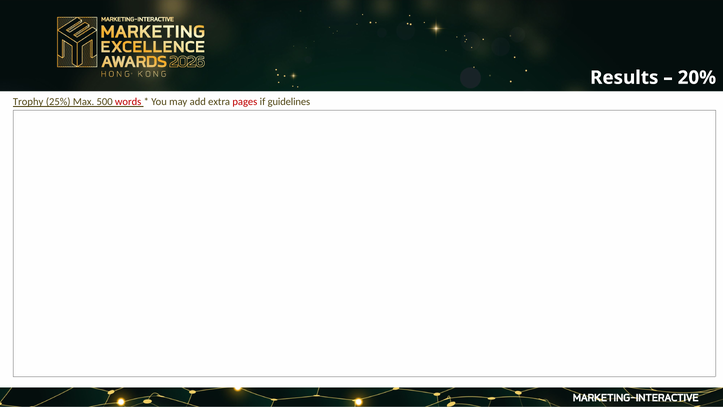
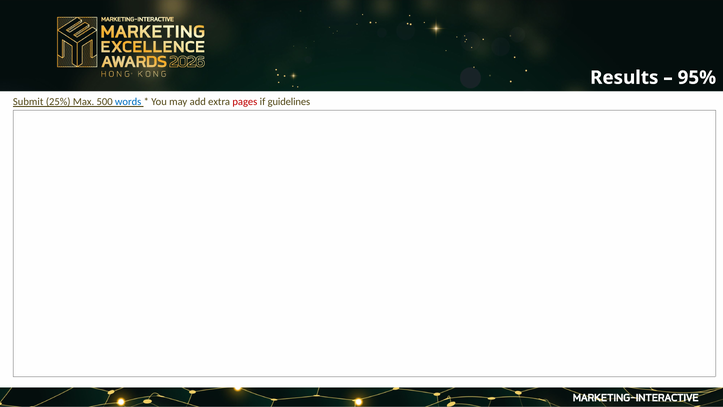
20%: 20% -> 95% (697, 78)
Trophy: Trophy -> Submit (28, 102)
words colour: red -> blue (128, 102)
